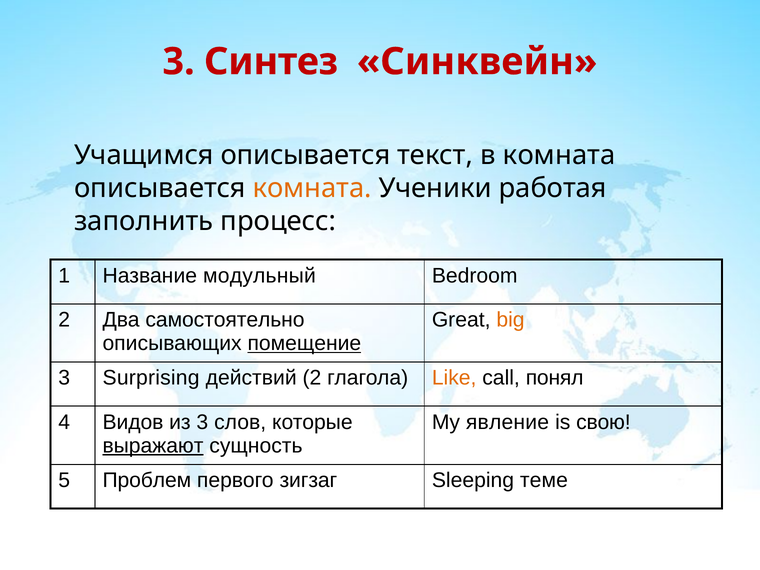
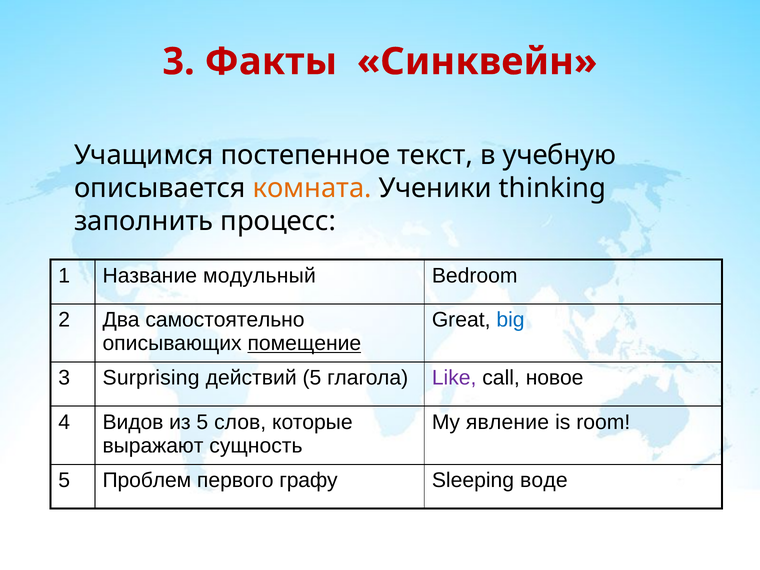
Синтез: Синтез -> Факты (271, 62)
Учащимся описывается: описывается -> постепенное (306, 155)
в комната: комната -> учебную (559, 155)
работая: работая -> thinking (553, 188)
big colour: orange -> blue (511, 320)
действий 2: 2 -> 5 (312, 378)
Like colour: orange -> purple (454, 378)
понял: понял -> новое (555, 378)
из 3: 3 -> 5 (202, 422)
свою: свою -> room (603, 422)
выражают underline: present -> none (153, 446)
зигзаг: зигзаг -> графу (308, 480)
теме: теме -> воде (544, 480)
